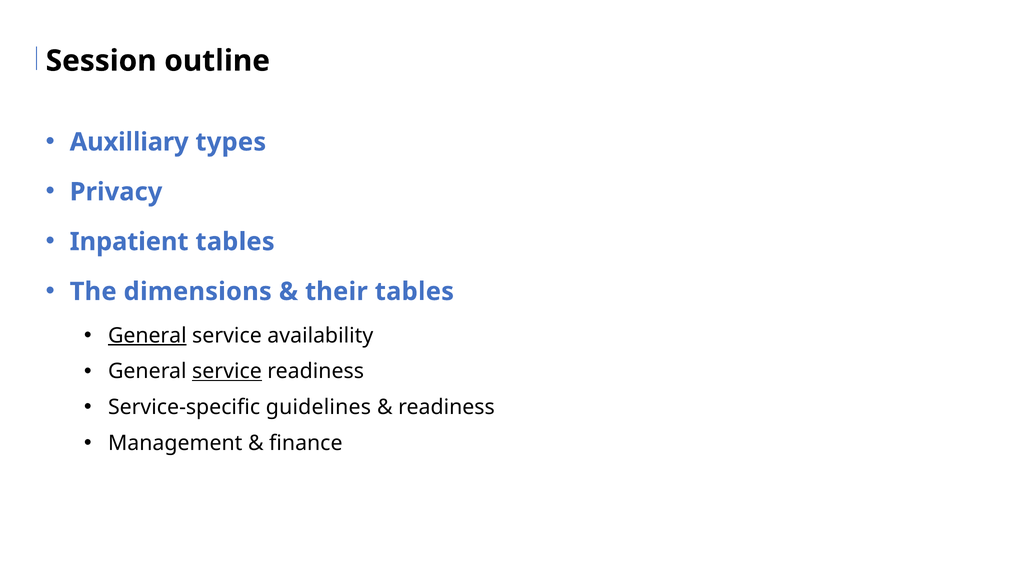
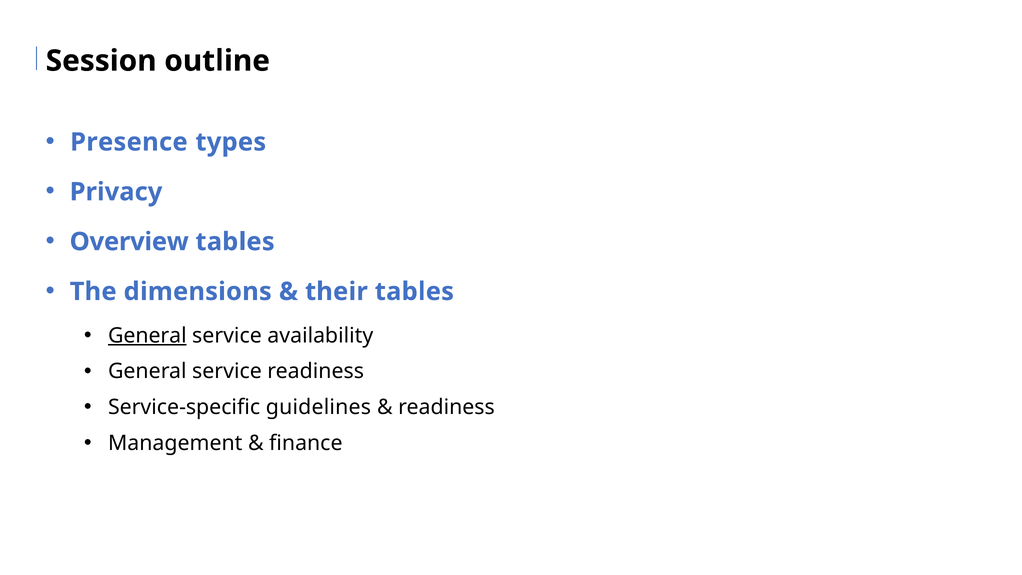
Auxilliary: Auxilliary -> Presence (129, 142)
Inpatient: Inpatient -> Overview (129, 242)
service underline: present -> none (227, 371)
